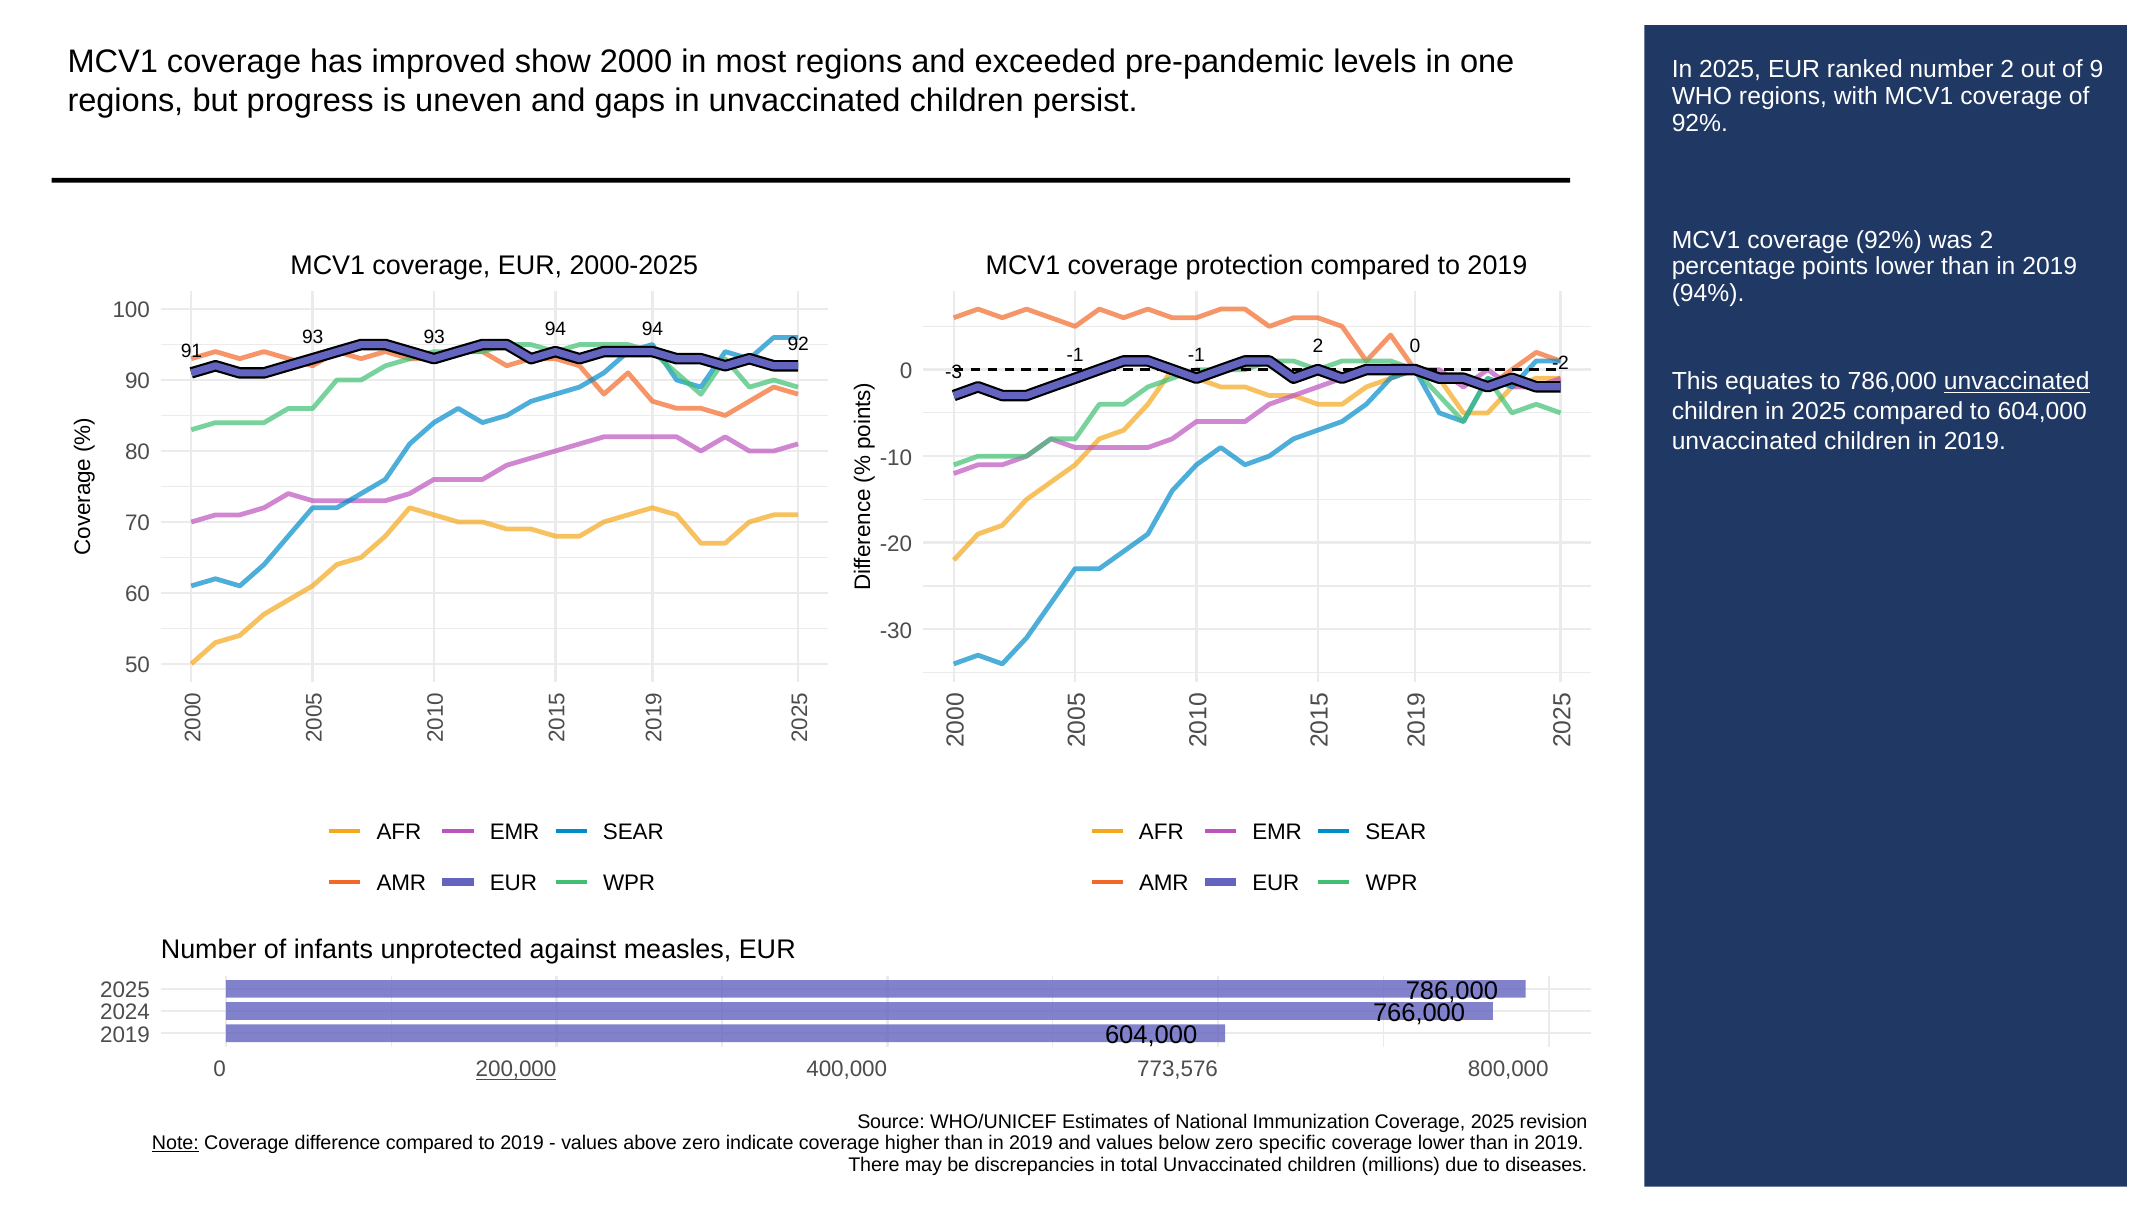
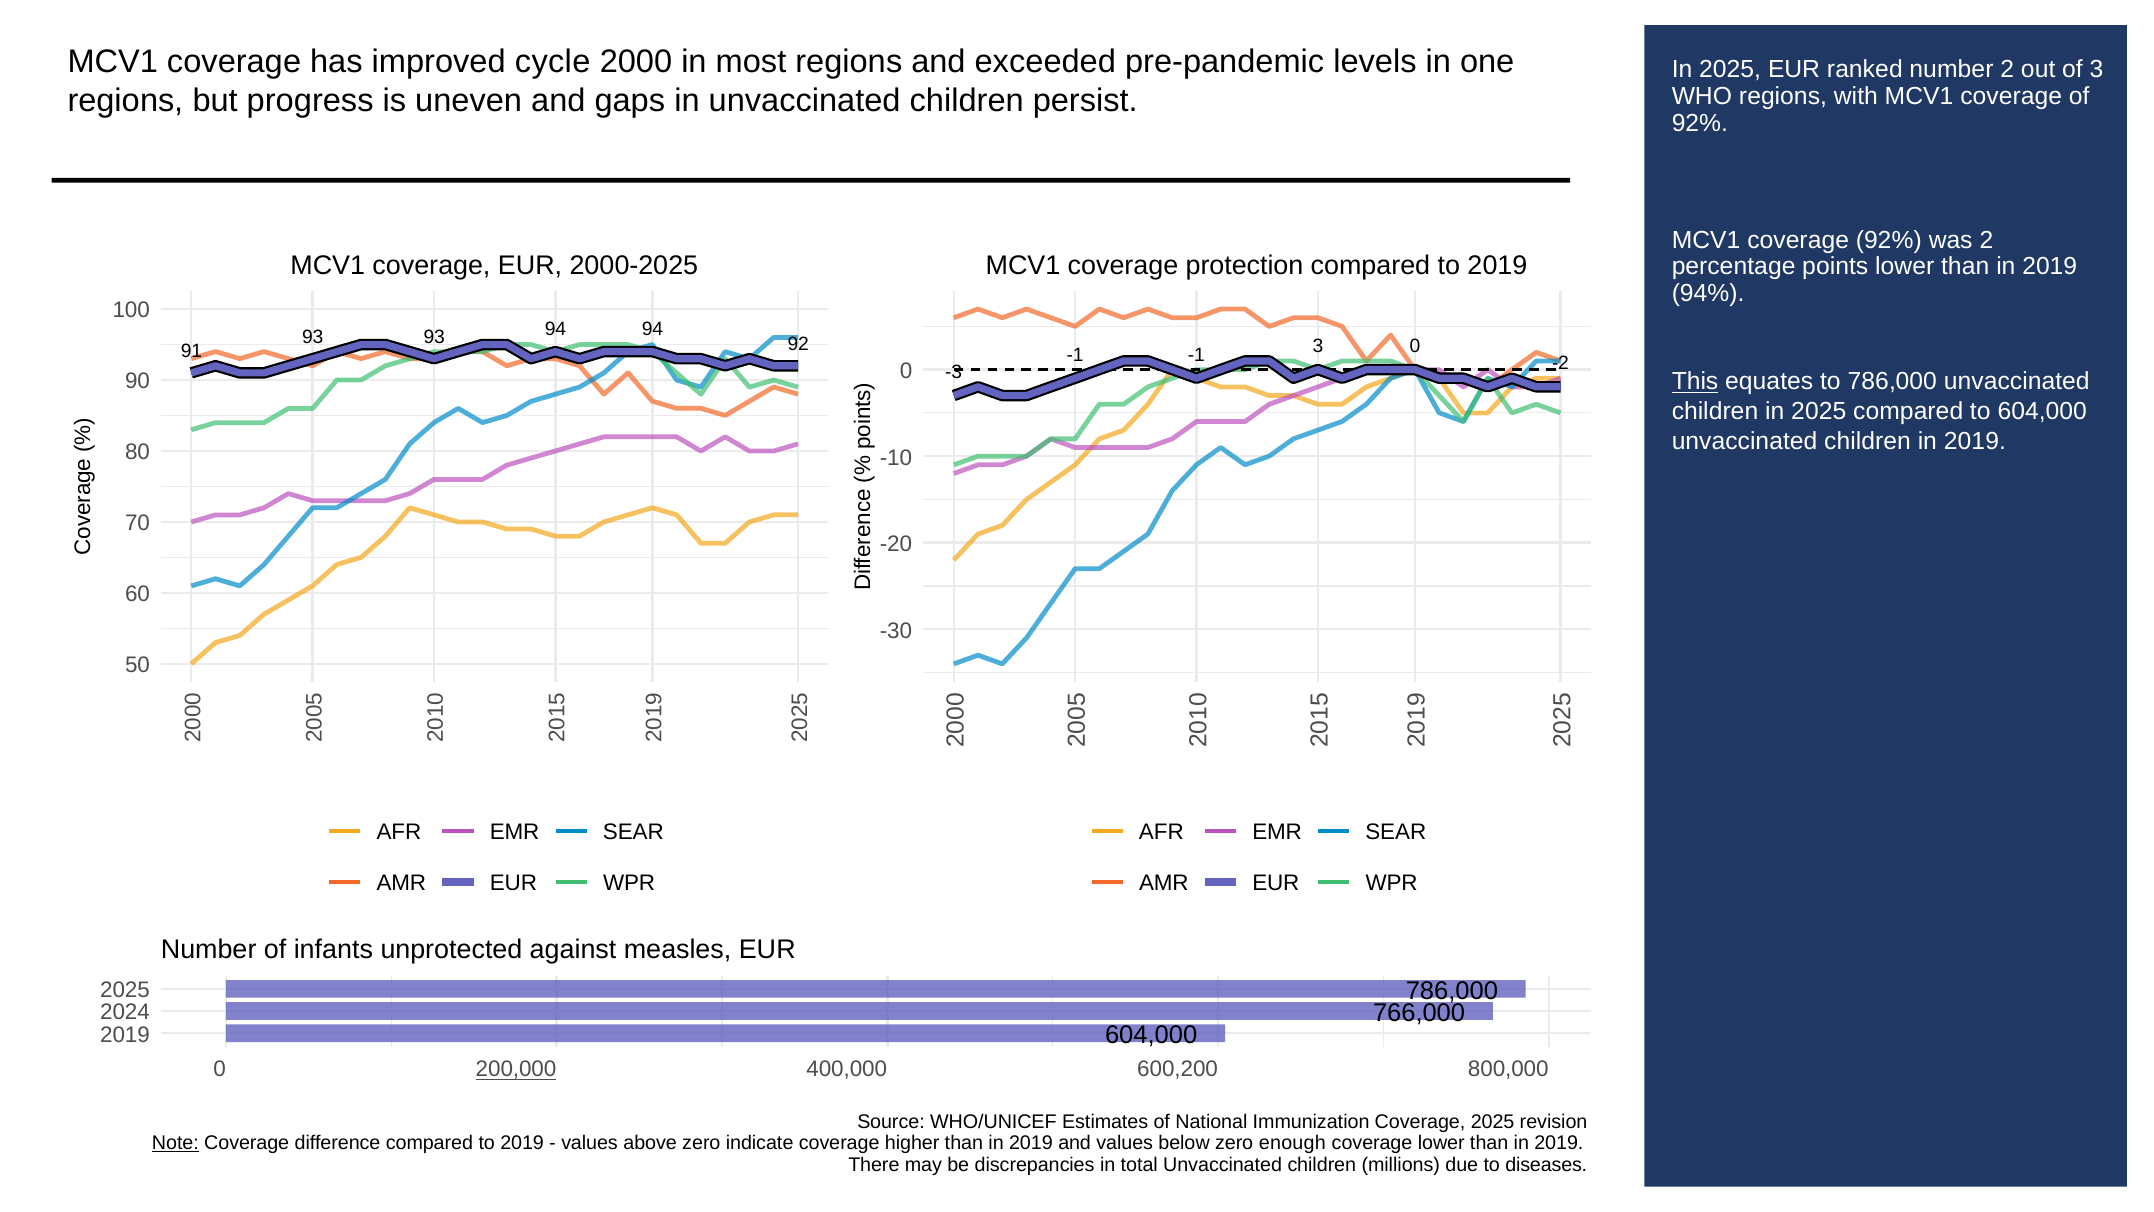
show: show -> cycle (553, 62)
of 9: 9 -> 3 (2096, 70)
-1 2: 2 -> 3 (1318, 346)
This underline: none -> present (1695, 382)
unvaccinated underline: present -> none (2017, 382)
773,576: 773,576 -> 600,200 (1178, 1069)
specific: specific -> enough (1292, 1143)
